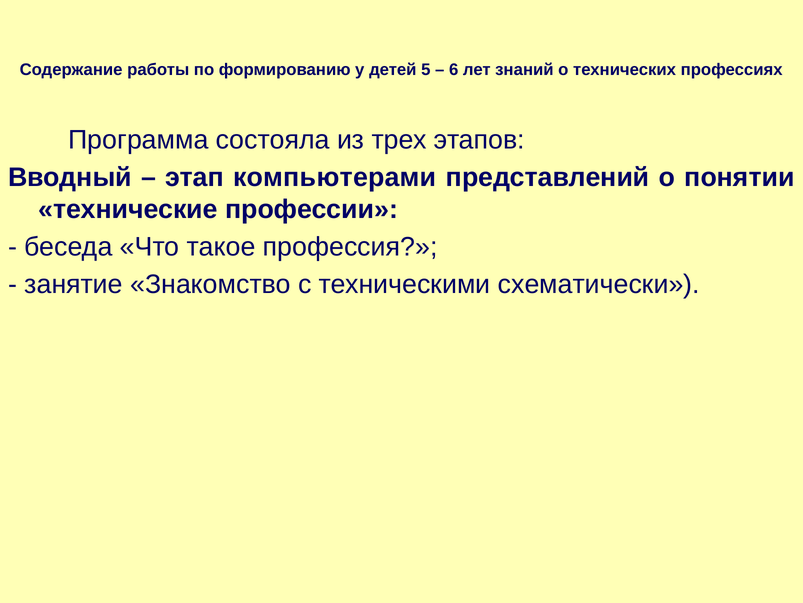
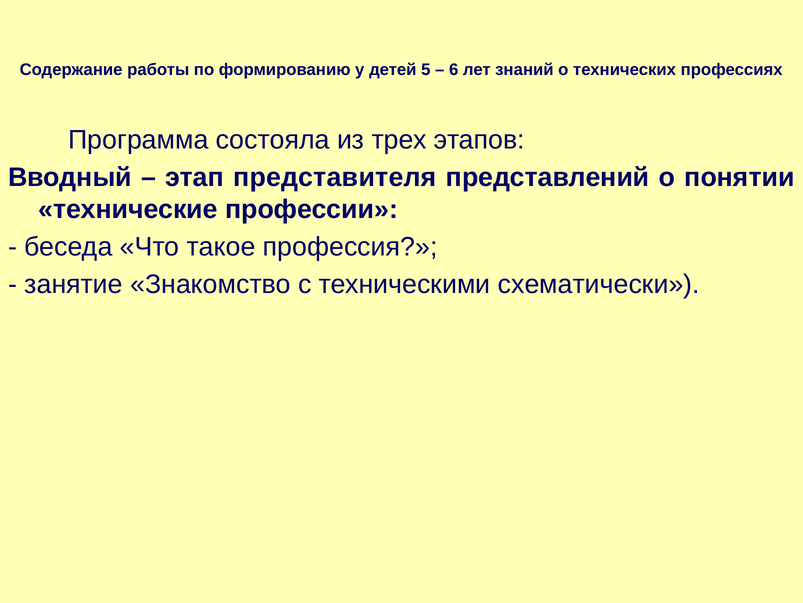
компьютерами: компьютерами -> представителя (335, 177)
